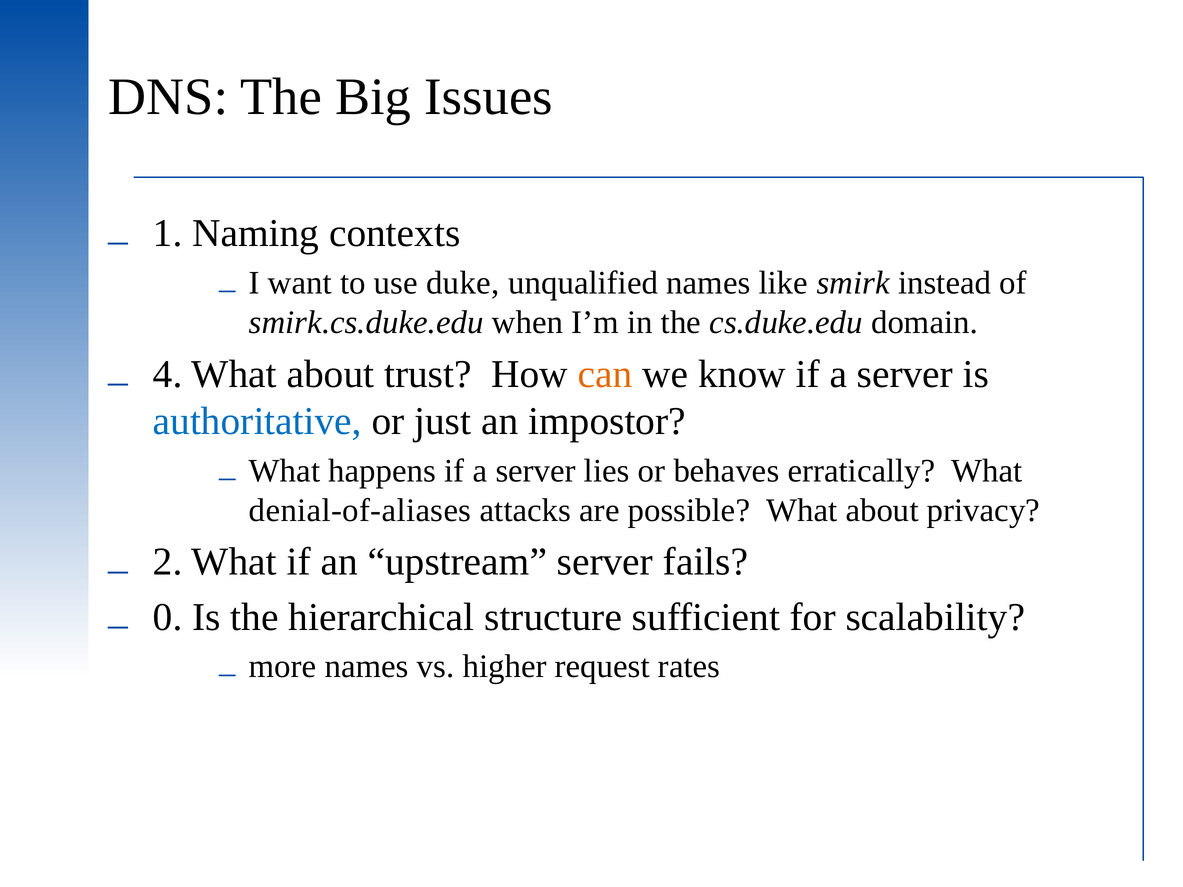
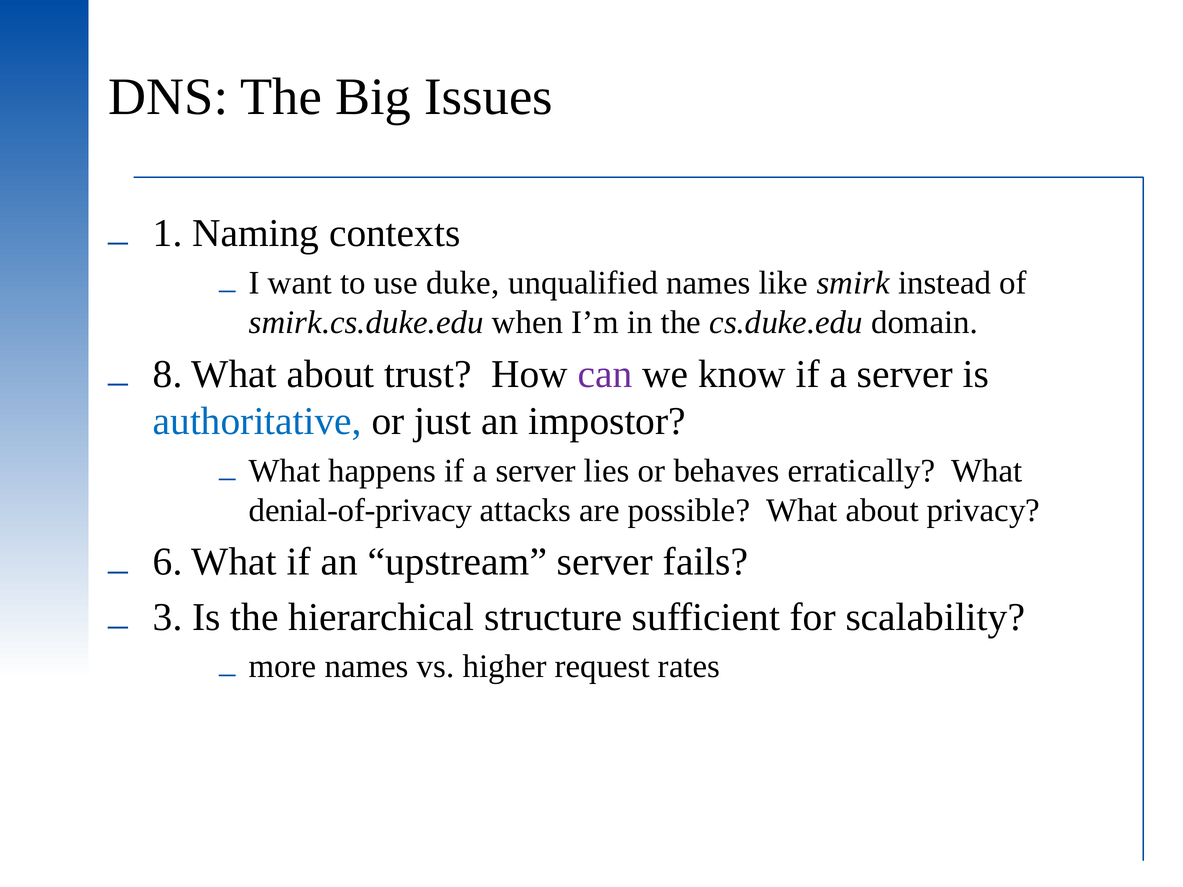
4: 4 -> 8 (168, 374)
can colour: orange -> purple (605, 374)
denial-of-aliases: denial-of-aliases -> denial-of-privacy (360, 510)
2: 2 -> 6 (168, 562)
0: 0 -> 3 (168, 617)
